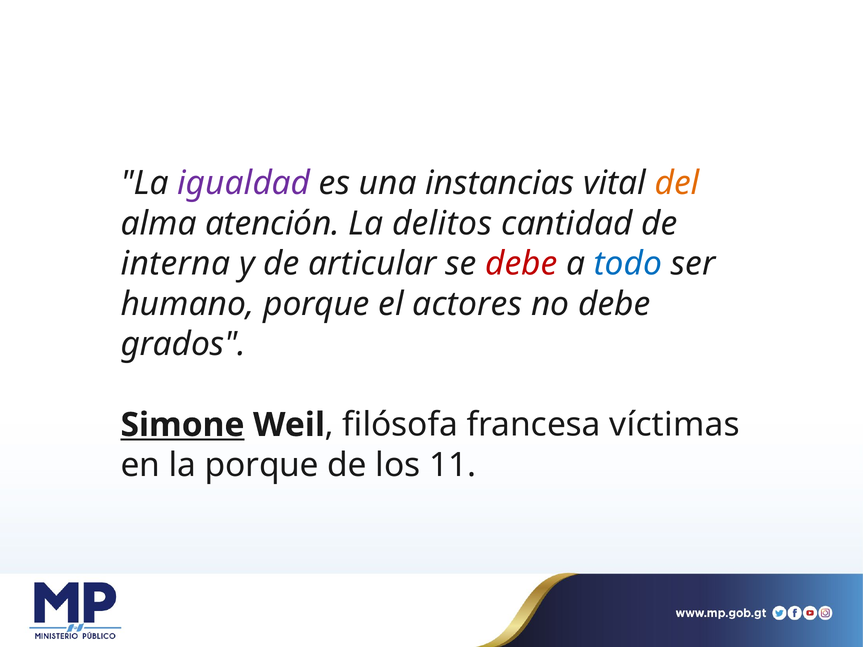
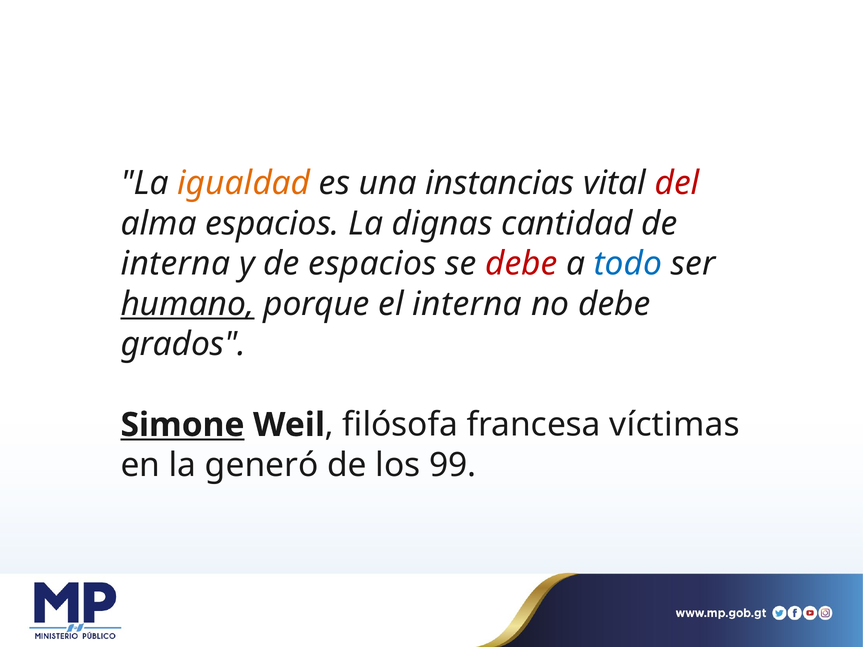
igualdad colour: purple -> orange (244, 183)
del colour: orange -> red (677, 183)
alma atención: atención -> espacios (272, 224)
delitos: delitos -> dignas (442, 224)
de articular: articular -> espacios (372, 264)
humano underline: none -> present (188, 304)
el actores: actores -> interna (467, 304)
la porque: porque -> generó (262, 465)
11: 11 -> 99 (453, 465)
